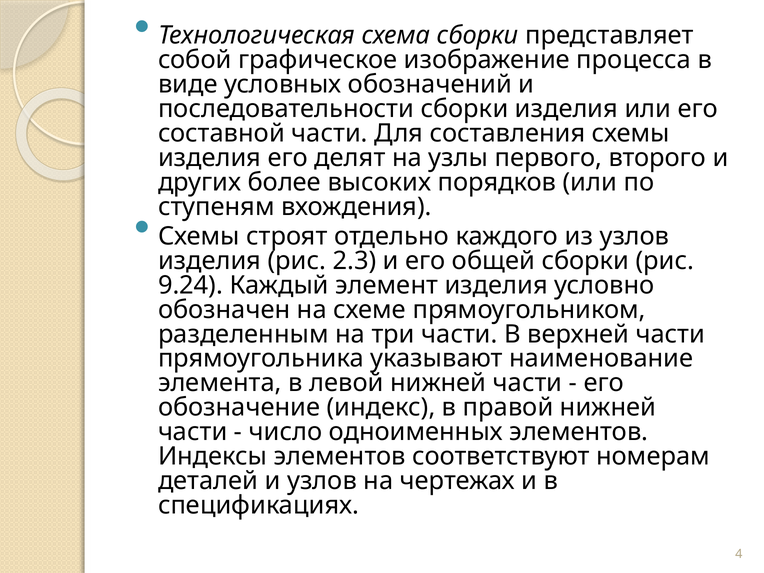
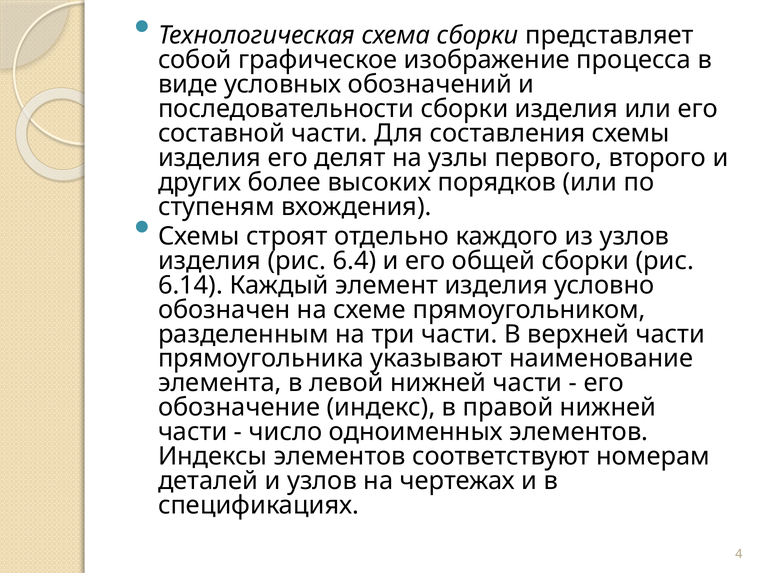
2.3: 2.3 -> 6.4 (354, 261)
9.24: 9.24 -> 6.14 (190, 285)
